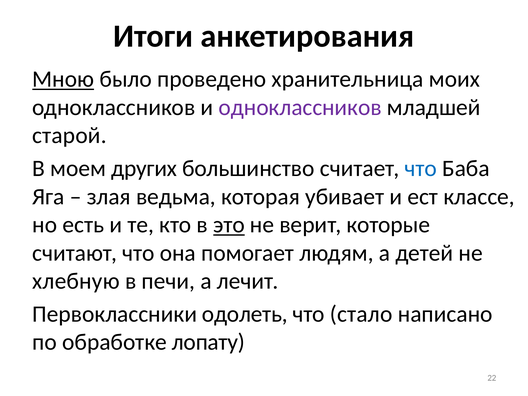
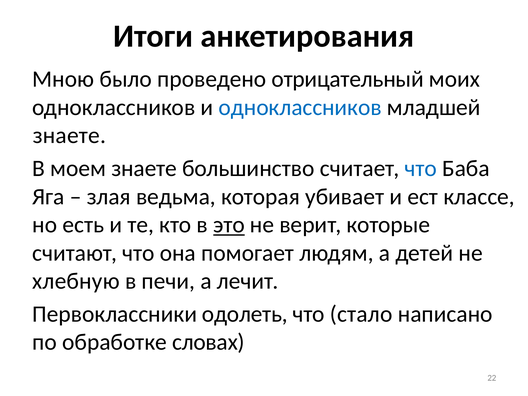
Мною underline: present -> none (63, 79)
хранительница: хранительница -> отрицательный (348, 79)
одноклассников colour: purple -> blue (300, 107)
старой: старой -> знаете (69, 136)
моем других: других -> знаете (144, 168)
лопату: лопату -> словах (208, 342)
